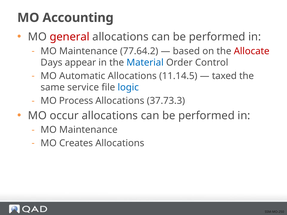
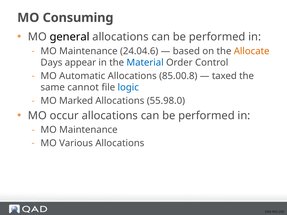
Accounting: Accounting -> Consuming (78, 18)
general colour: red -> black (70, 37)
77.64.2: 77.64.2 -> 24.04.6 (139, 51)
Allocate colour: red -> orange (252, 51)
11.14.5: 11.14.5 -> 85.00.8 (178, 76)
service: service -> cannot (83, 87)
Process: Process -> Marked (76, 101)
37.73.3: 37.73.3 -> 55.98.0 (166, 101)
Creates: Creates -> Various (76, 143)
